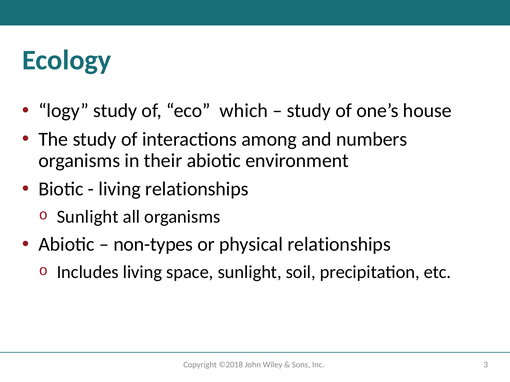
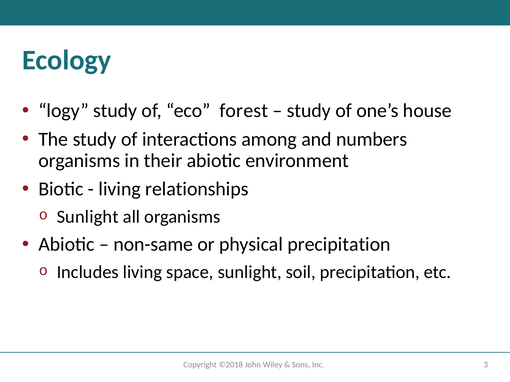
which: which -> forest (244, 111)
non-types: non-types -> non-same (153, 245)
physical relationships: relationships -> precipitation (339, 245)
